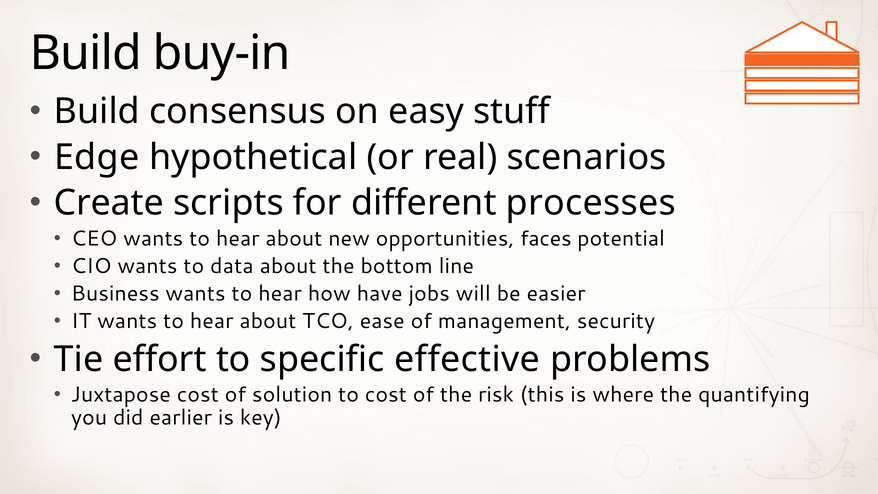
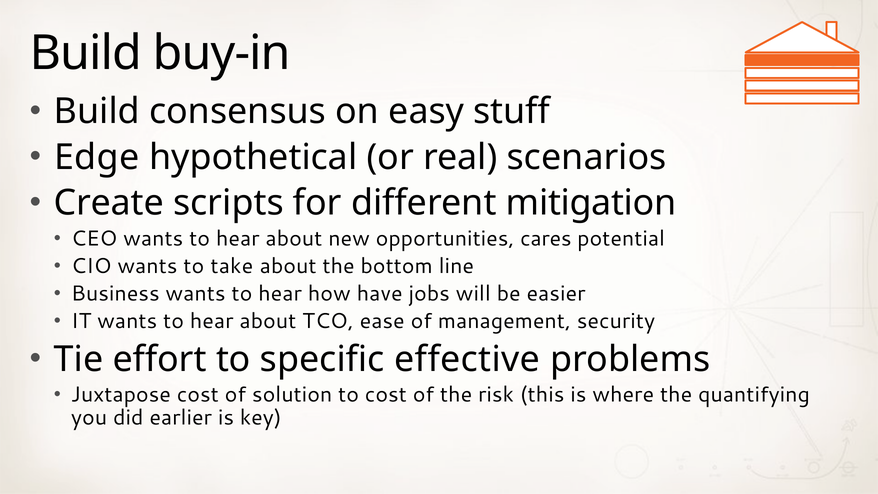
processes: processes -> mitigation (591, 203)
faces: faces -> cares (546, 238)
data: data -> take (232, 266)
